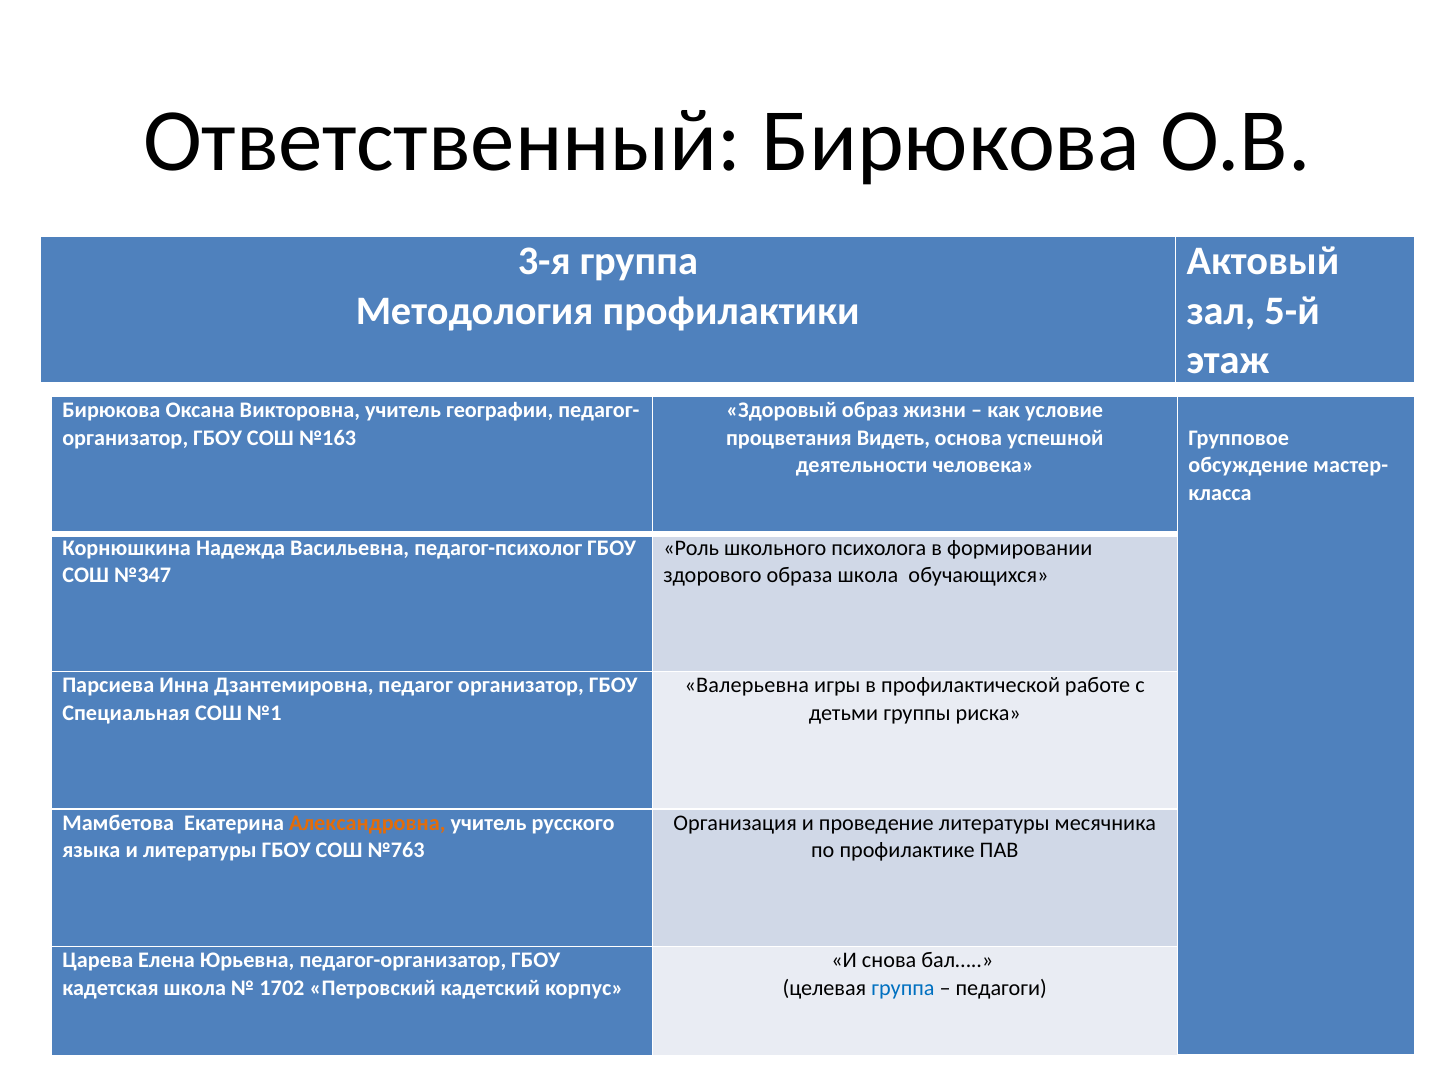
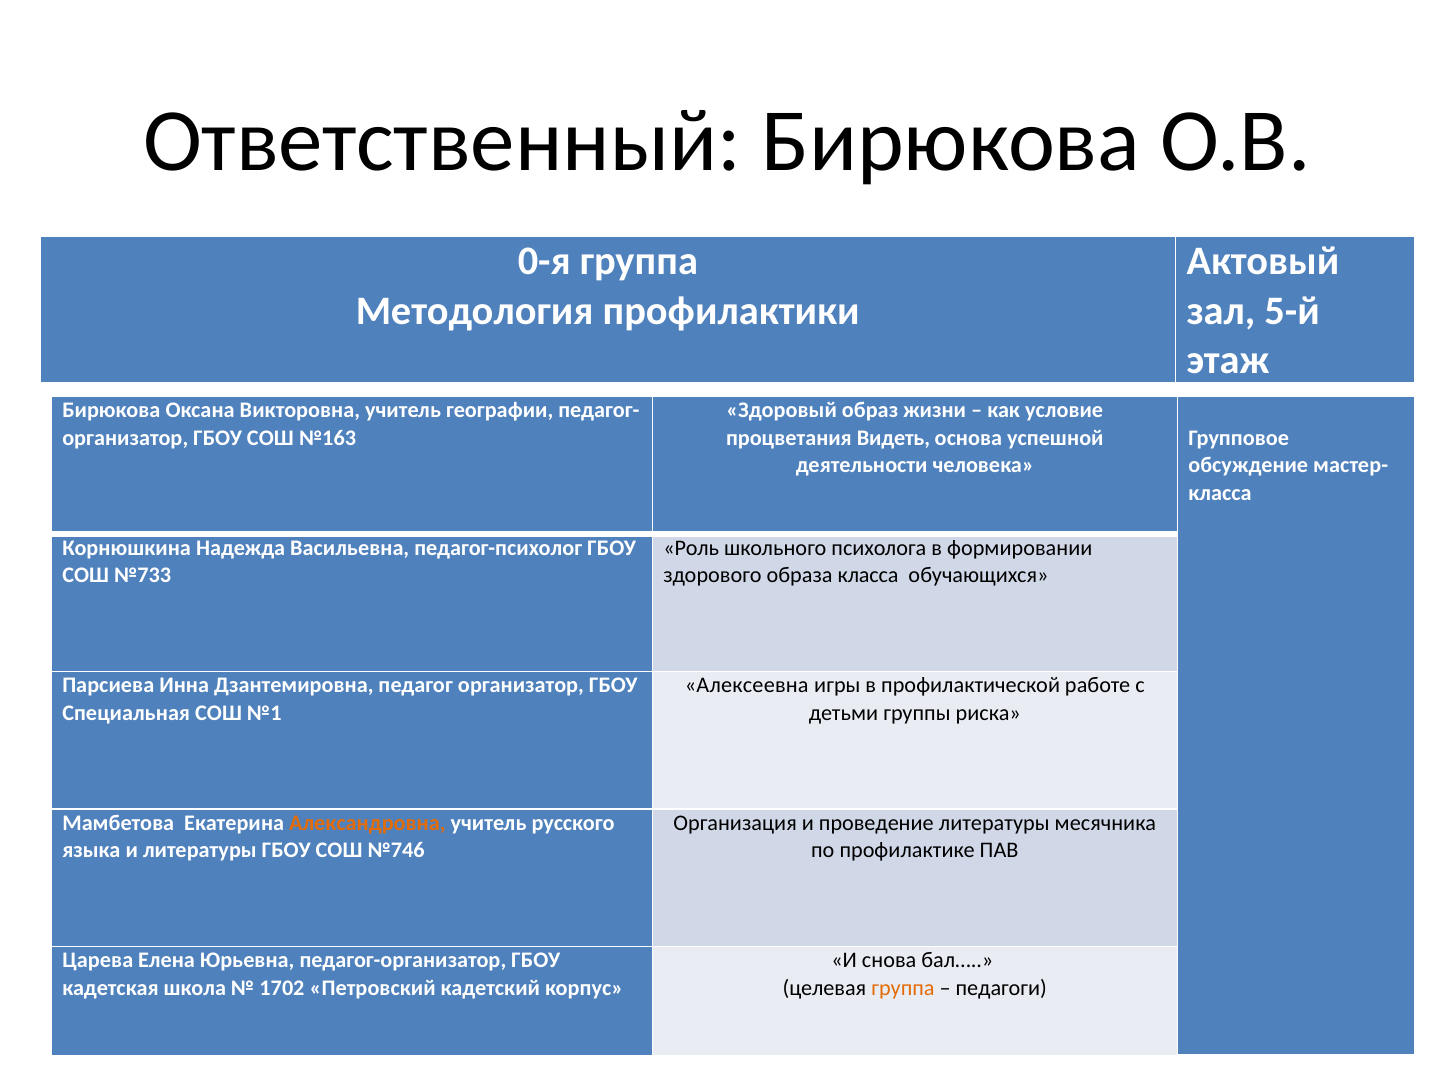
3-я: 3-я -> 0-я (544, 261)
№347: №347 -> №733 (143, 576)
образа школа: школа -> класса (868, 576)
Валерьевна: Валерьевна -> Алексеевна (747, 686)
№763: №763 -> №746 (396, 851)
группа colour: blue -> orange (903, 988)
